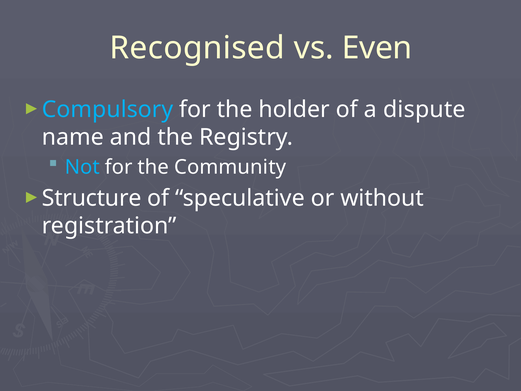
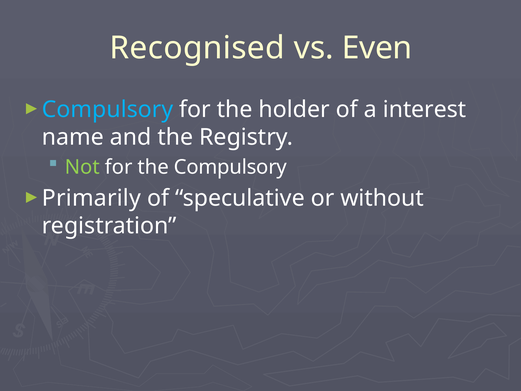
dispute: dispute -> interest (425, 109)
Not colour: light blue -> light green (82, 167)
the Community: Community -> Compulsory (230, 167)
Structure: Structure -> Primarily (91, 198)
